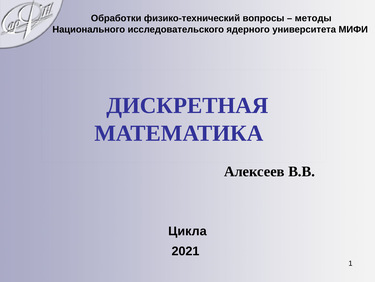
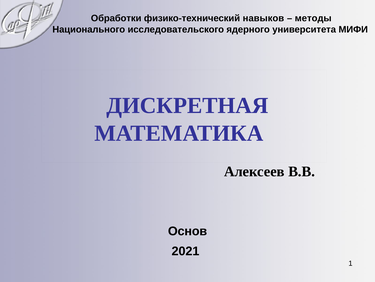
вопросы: вопросы -> навыков (263, 18)
Цикла: Цикла -> Основ (188, 230)
